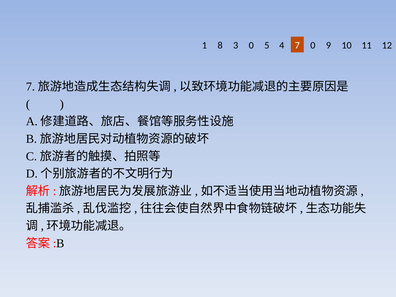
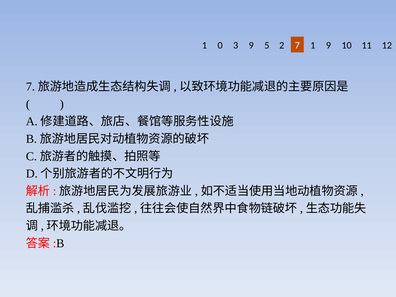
8: 8 -> 0 (220, 45)
3 0: 0 -> 9 (251, 45)
4: 4 -> 2 (282, 45)
7 0: 0 -> 1 (313, 45)
